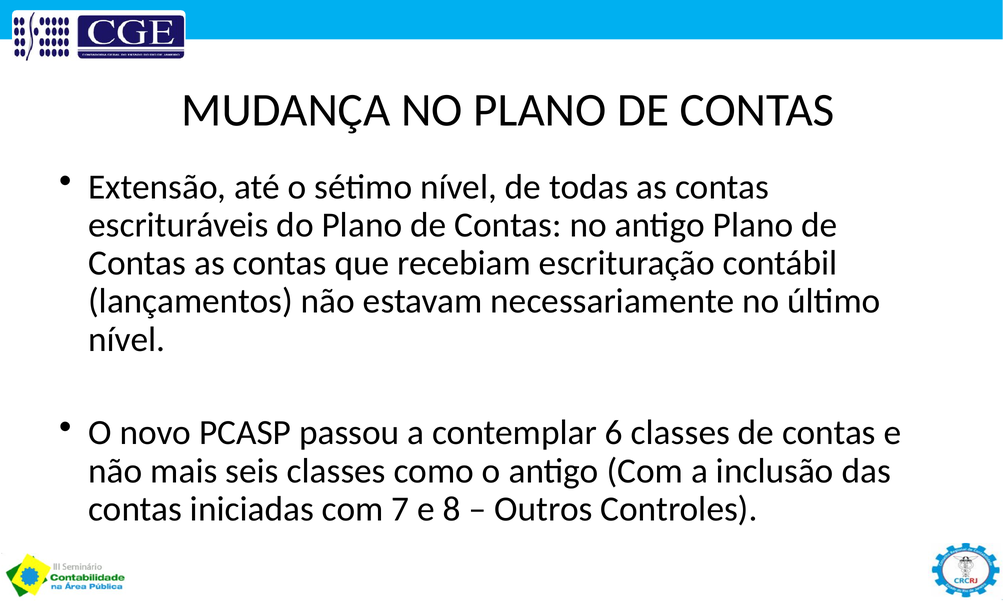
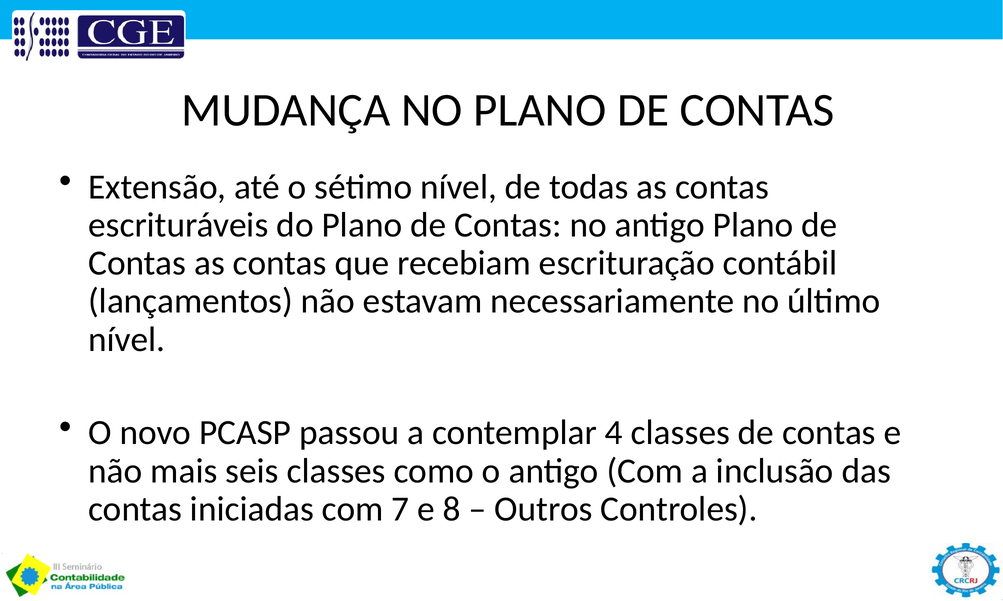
6: 6 -> 4 (614, 433)
